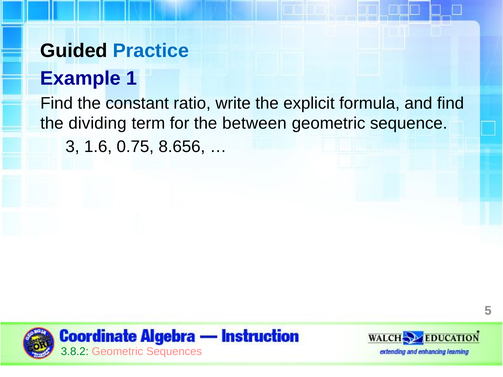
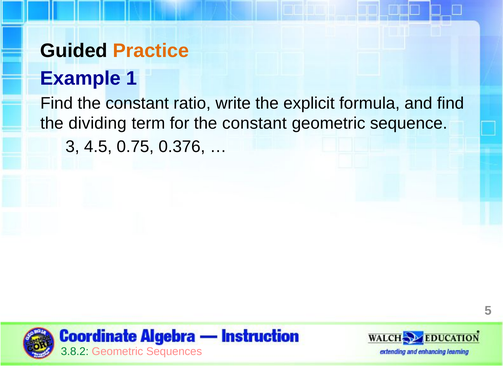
Practice colour: blue -> orange (151, 51)
for the between: between -> constant (254, 123)
1.6: 1.6 -> 4.5 (98, 147)
8.656: 8.656 -> 0.376 (182, 147)
